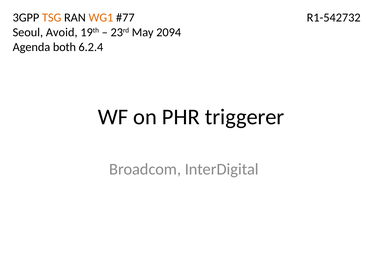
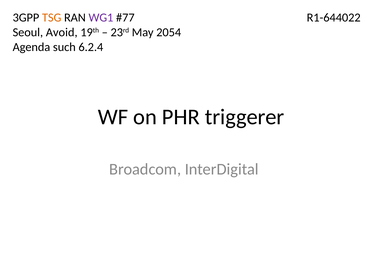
WG1 colour: orange -> purple (101, 18)
R1-542732: R1-542732 -> R1-644022 (334, 18)
2094: 2094 -> 2054 (169, 32)
both: both -> such (64, 47)
